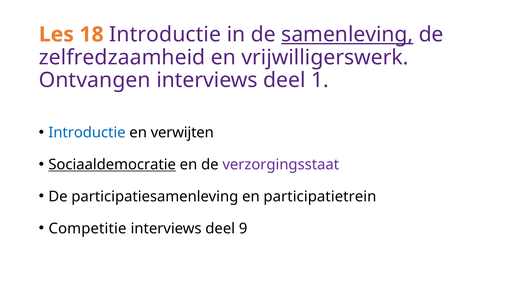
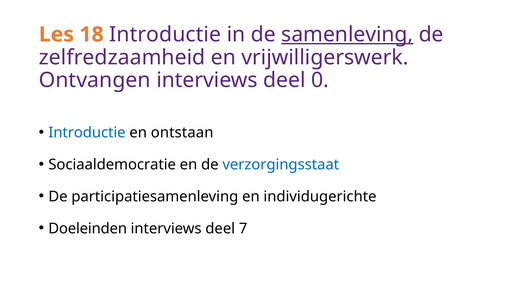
1: 1 -> 0 (320, 80)
verwijten: verwijten -> ontstaan (182, 133)
Sociaaldemocratie underline: present -> none (112, 165)
verzorgingsstaat colour: purple -> blue (281, 165)
participatietrein: participatietrein -> individugerichte (320, 197)
Competitie: Competitie -> Doeleinden (88, 229)
9: 9 -> 7 (243, 229)
